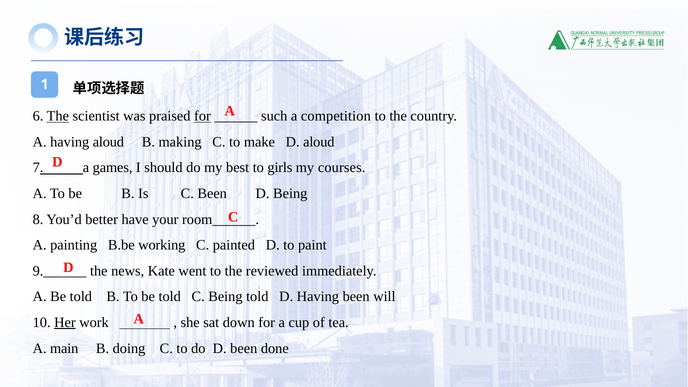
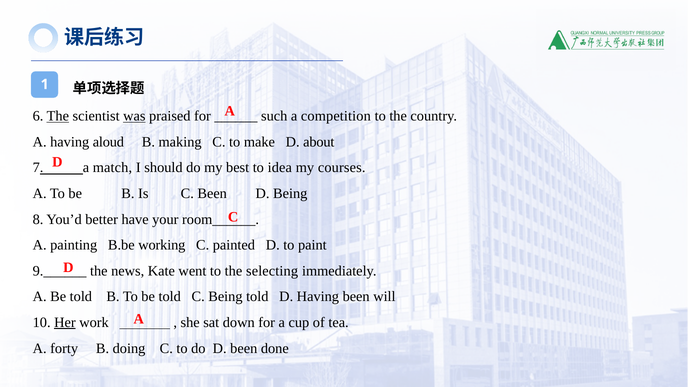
was underline: none -> present (134, 116)
for underline: present -> none (202, 116)
D aloud: aloud -> about (319, 142)
games: games -> match (112, 168)
girls: girls -> idea (280, 168)
reviewed: reviewed -> selecting (272, 271)
main: main -> forty (64, 348)
